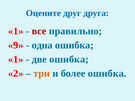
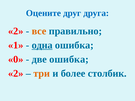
1: 1 -> 2 (16, 31)
все colour: red -> orange (39, 31)
9: 9 -> 1 (16, 45)
одна underline: none -> present (42, 45)
1: 1 -> 0 (16, 59)
более ошибка: ошибка -> столбик (107, 74)
